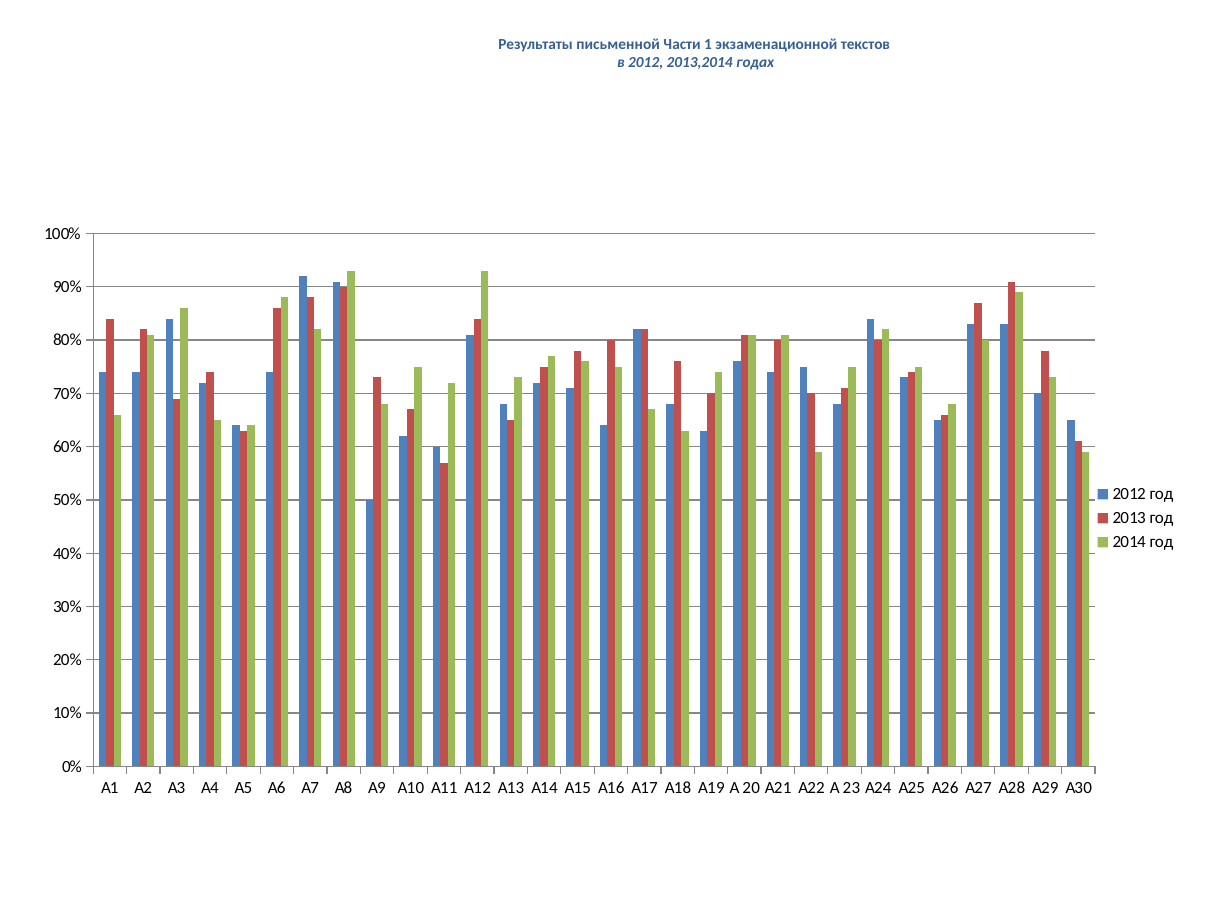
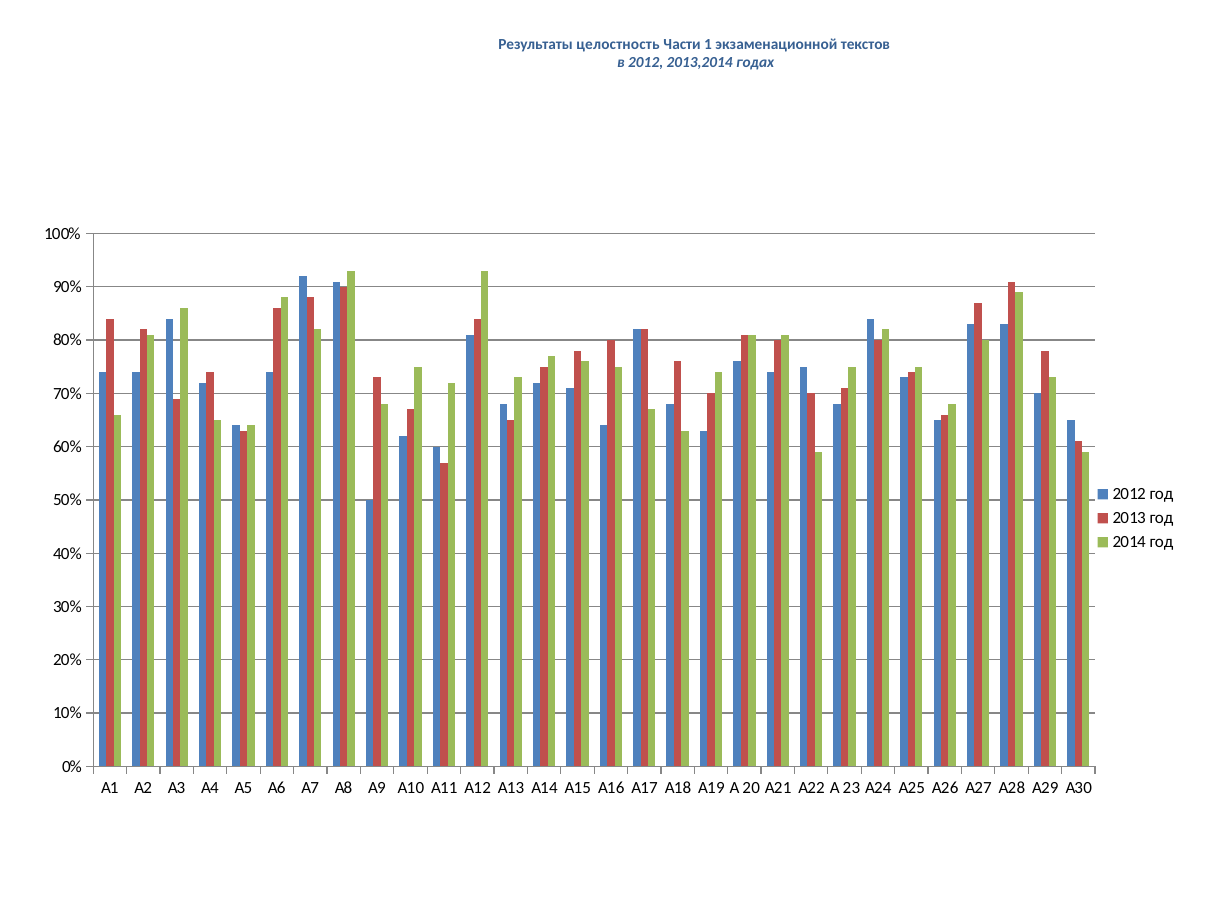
письменной: письменной -> целостность (618, 44)
